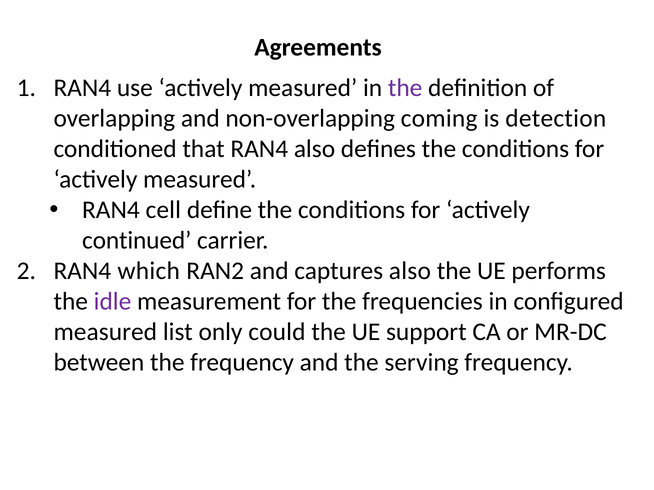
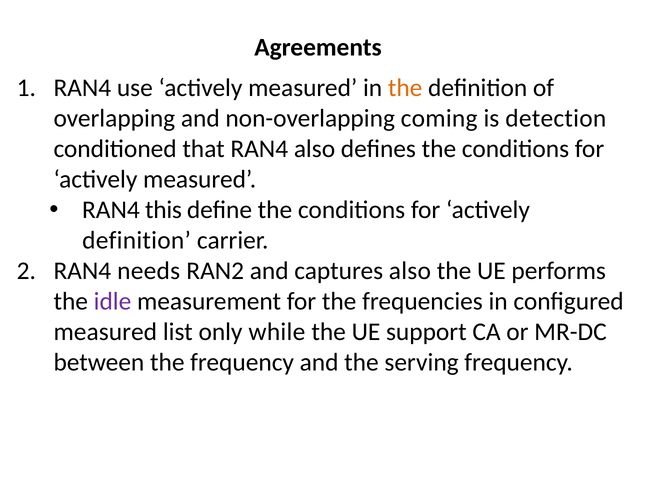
the colour: purple -> orange (405, 88)
cell: cell -> this (163, 210)
continued: continued -> definition (137, 241)
which: which -> needs (149, 271)
could: could -> while (277, 332)
